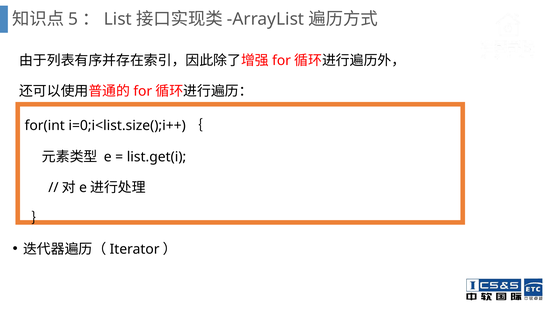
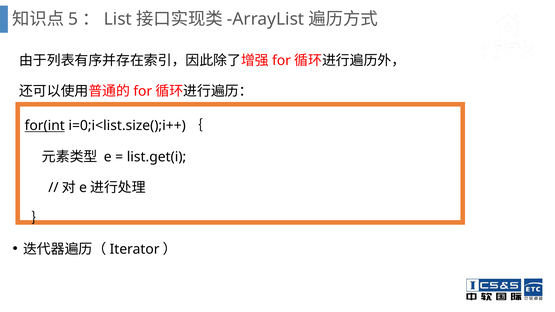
for(int underline: none -> present (45, 126)
